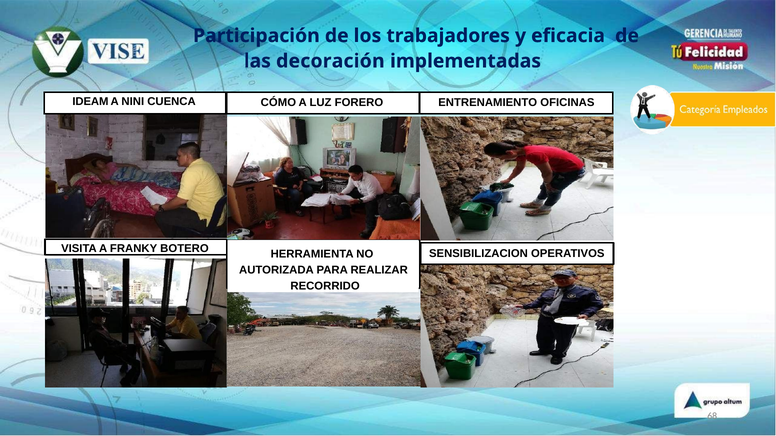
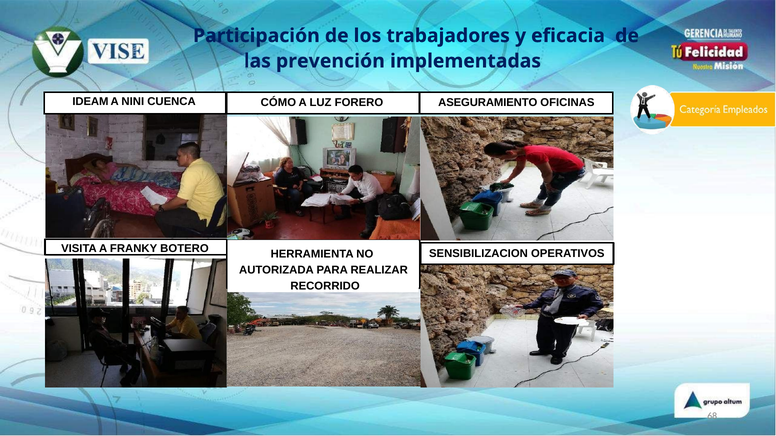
decoración: decoración -> prevención (330, 61)
ENTRENAMIENTO: ENTRENAMIENTO -> ASEGURAMIENTO (488, 103)
